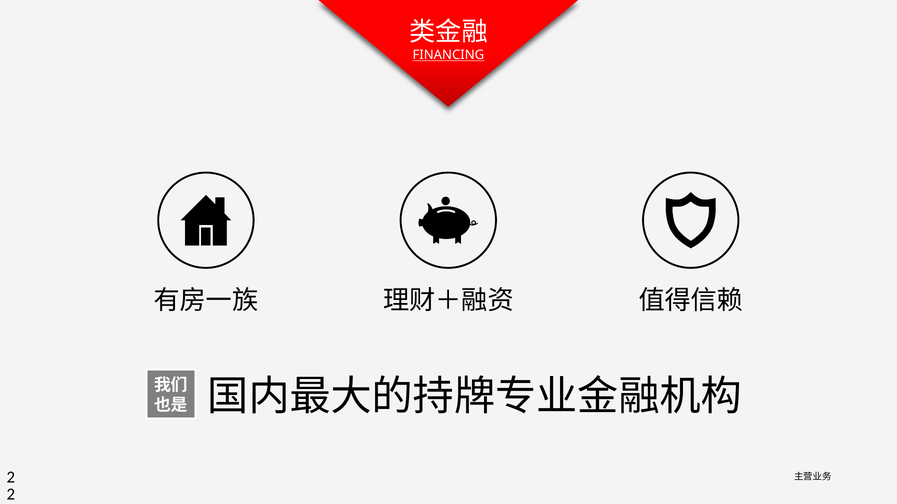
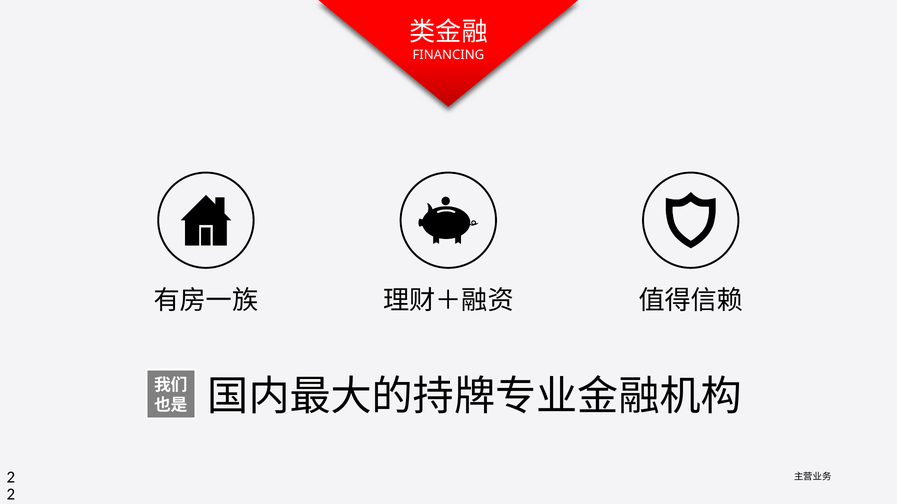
FINANCING underline: present -> none (448, 55)
